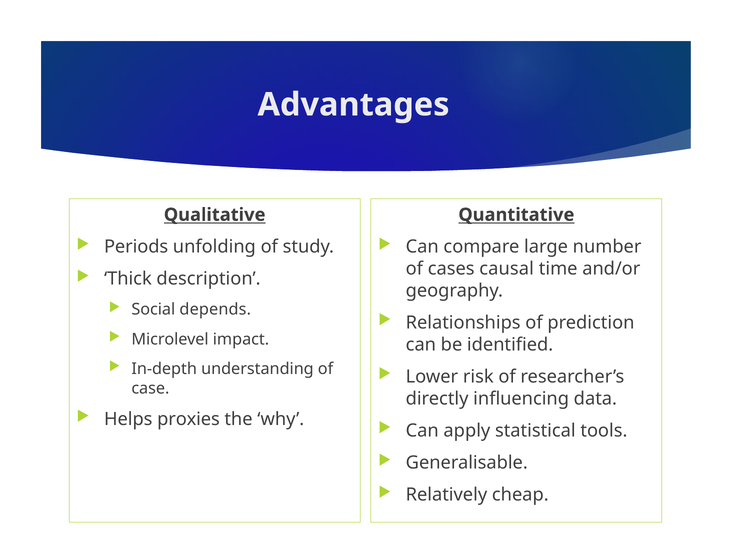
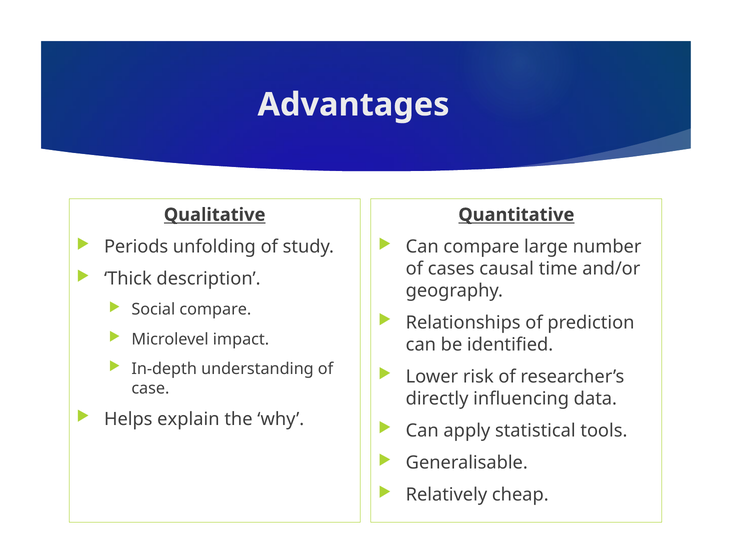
Social depends: depends -> compare (215, 310)
proxies: proxies -> explain (188, 419)
